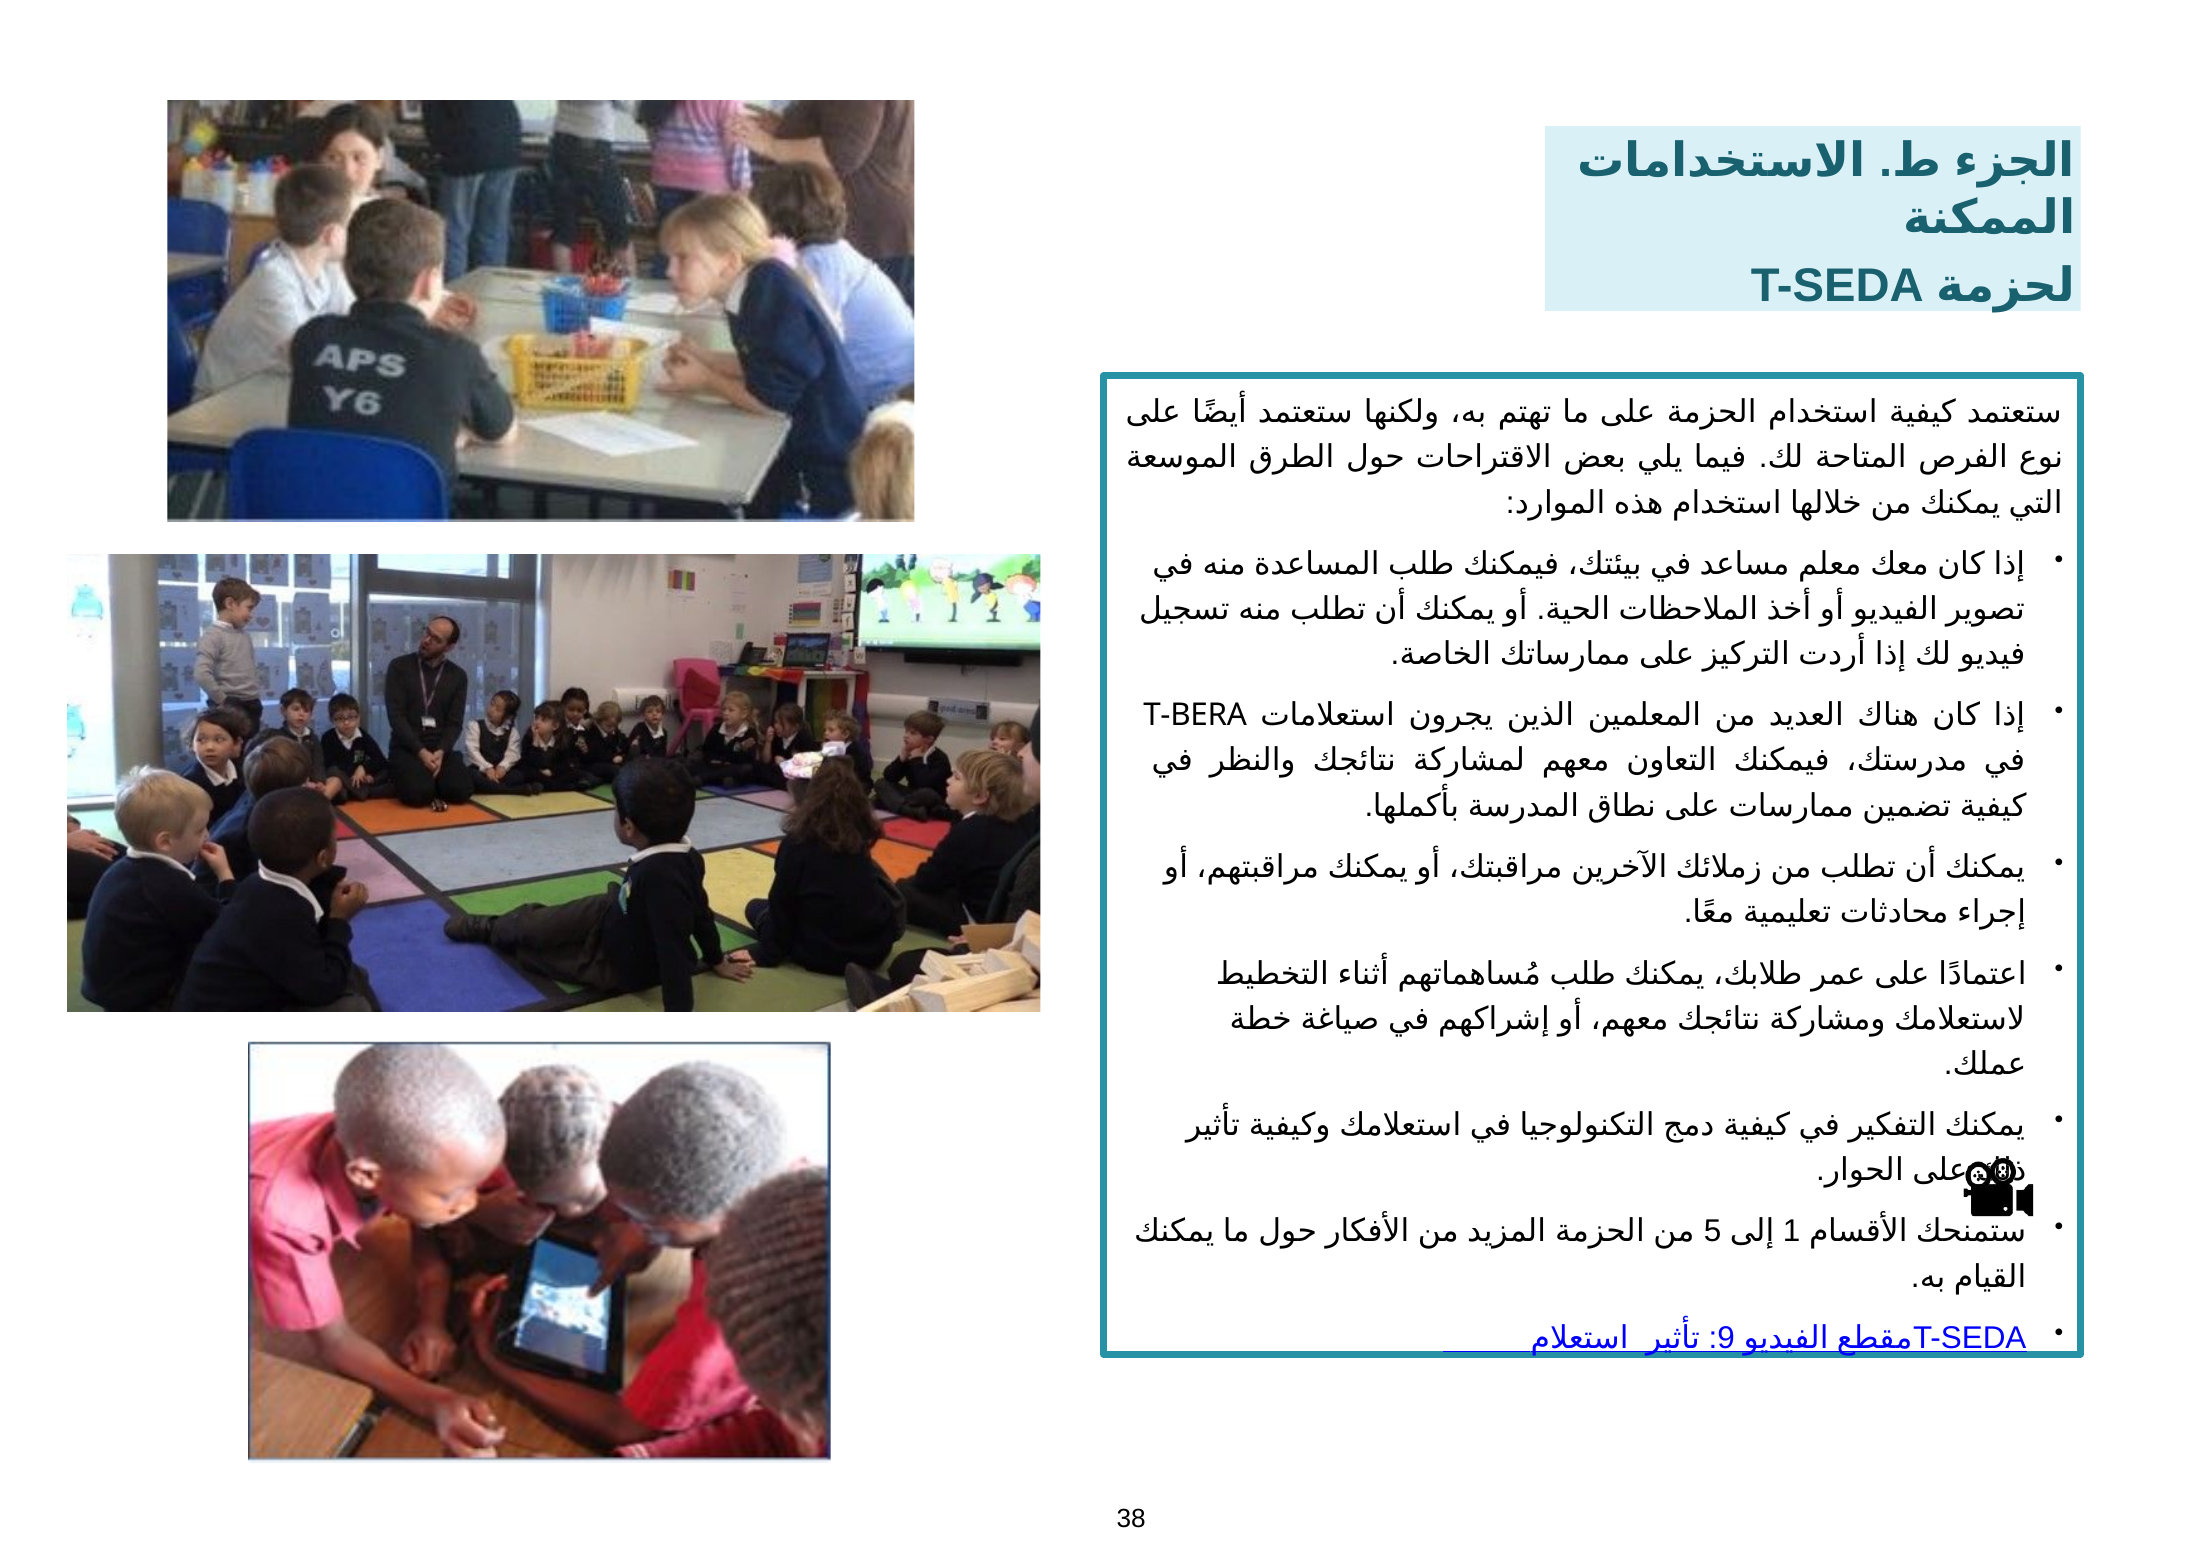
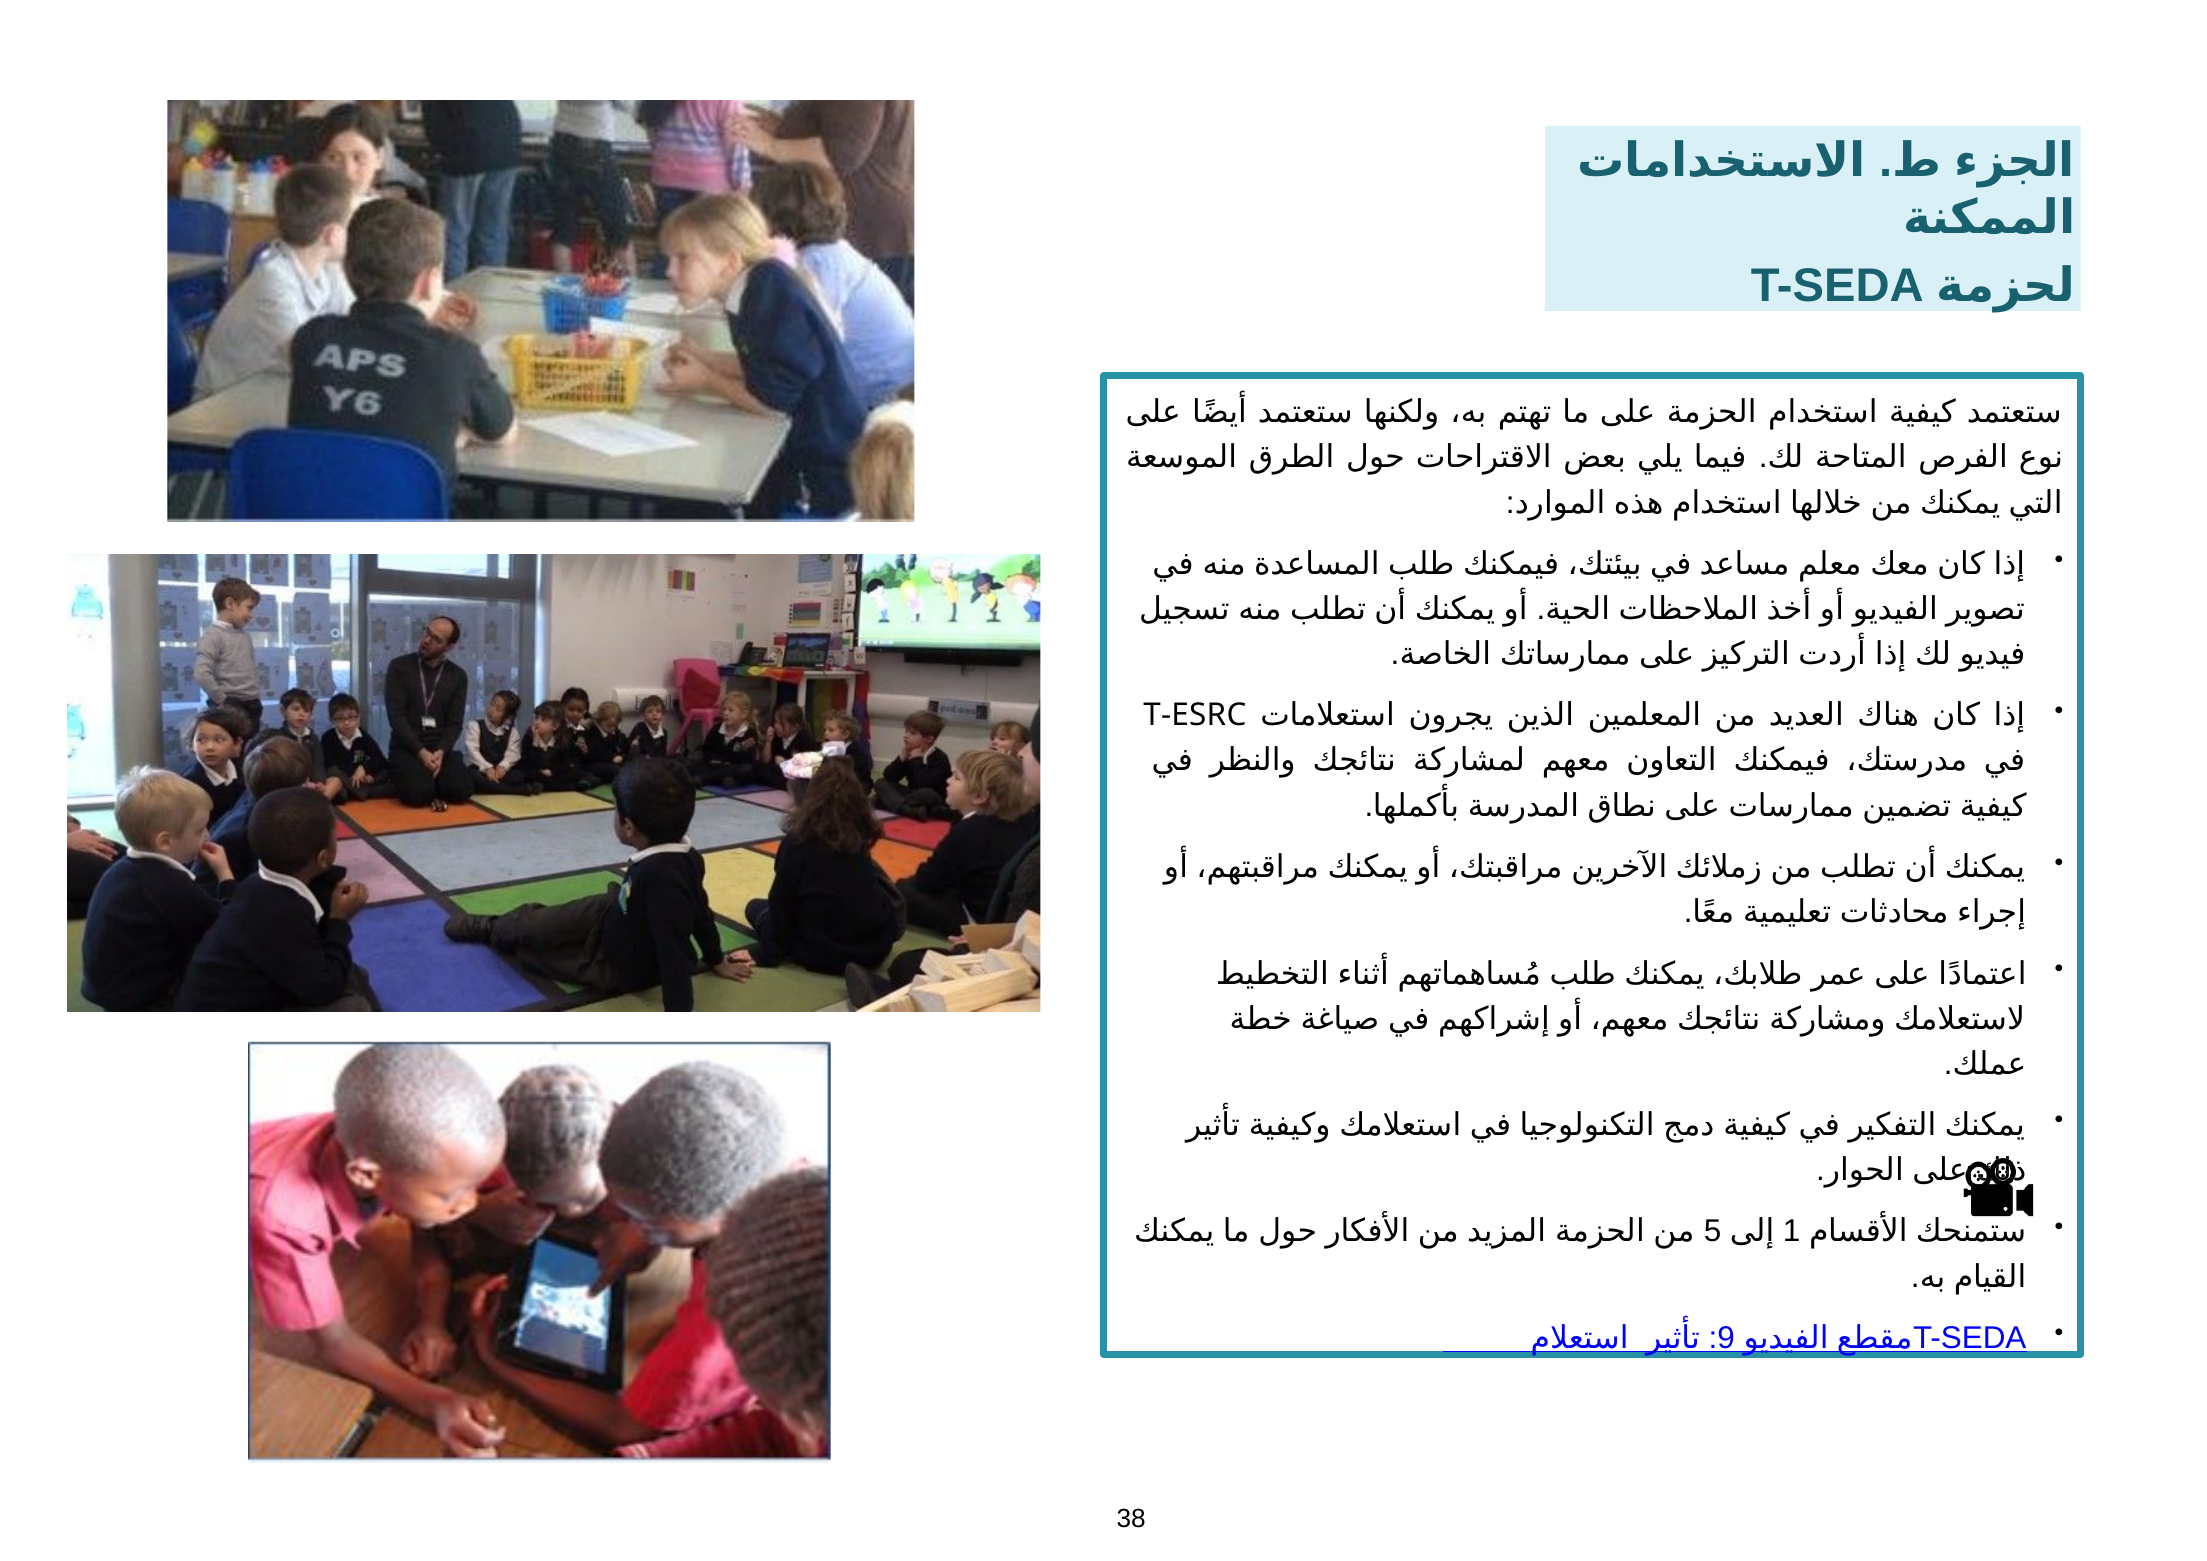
T-BERA: T-BERA -> T-ESRC (1195, 715)
